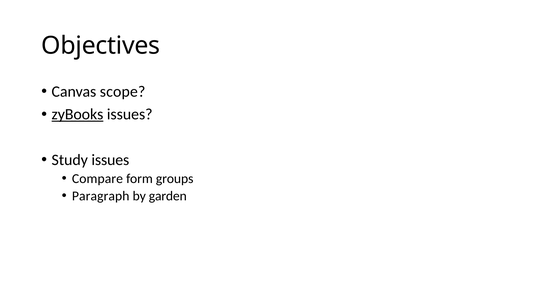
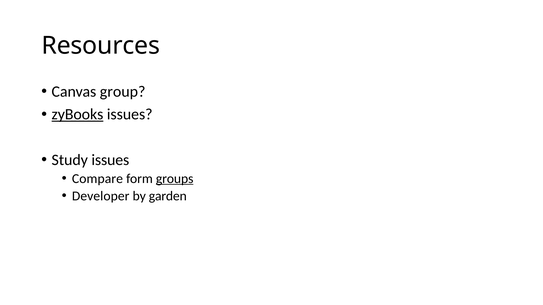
Objectives: Objectives -> Resources (101, 46)
scope: scope -> group (123, 92)
groups underline: none -> present (175, 179)
Paragraph: Paragraph -> Developer (101, 196)
